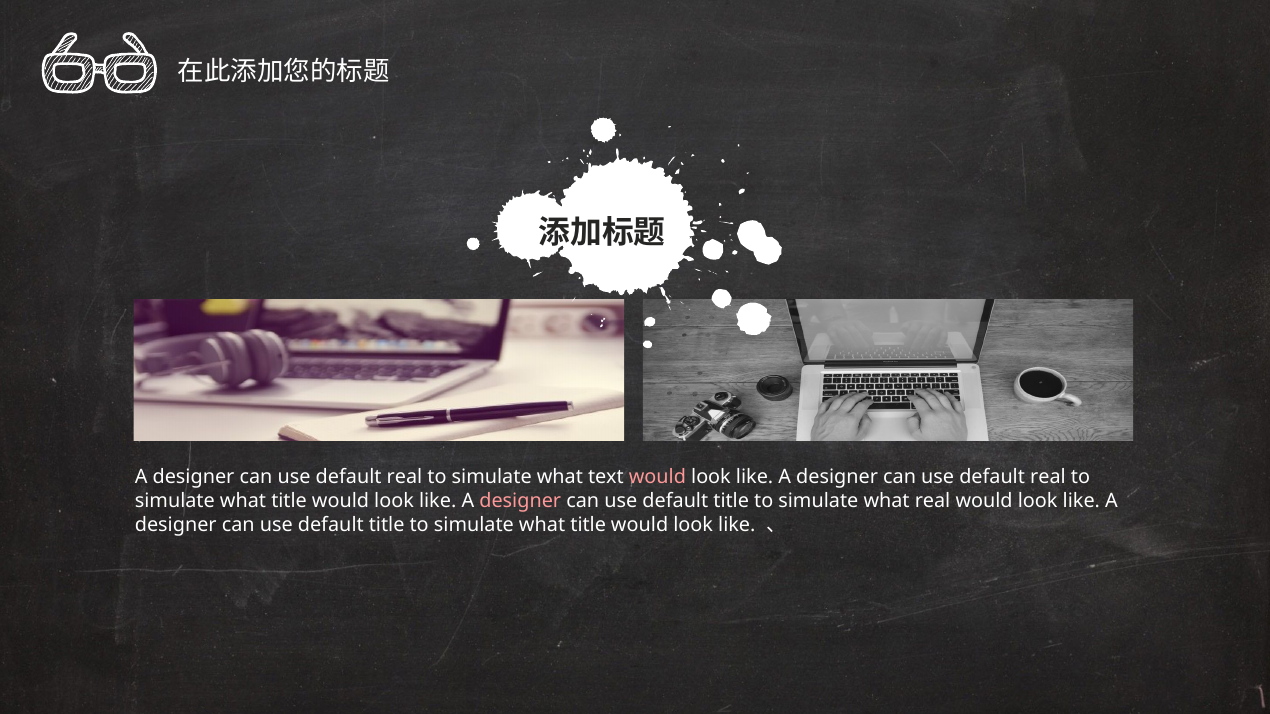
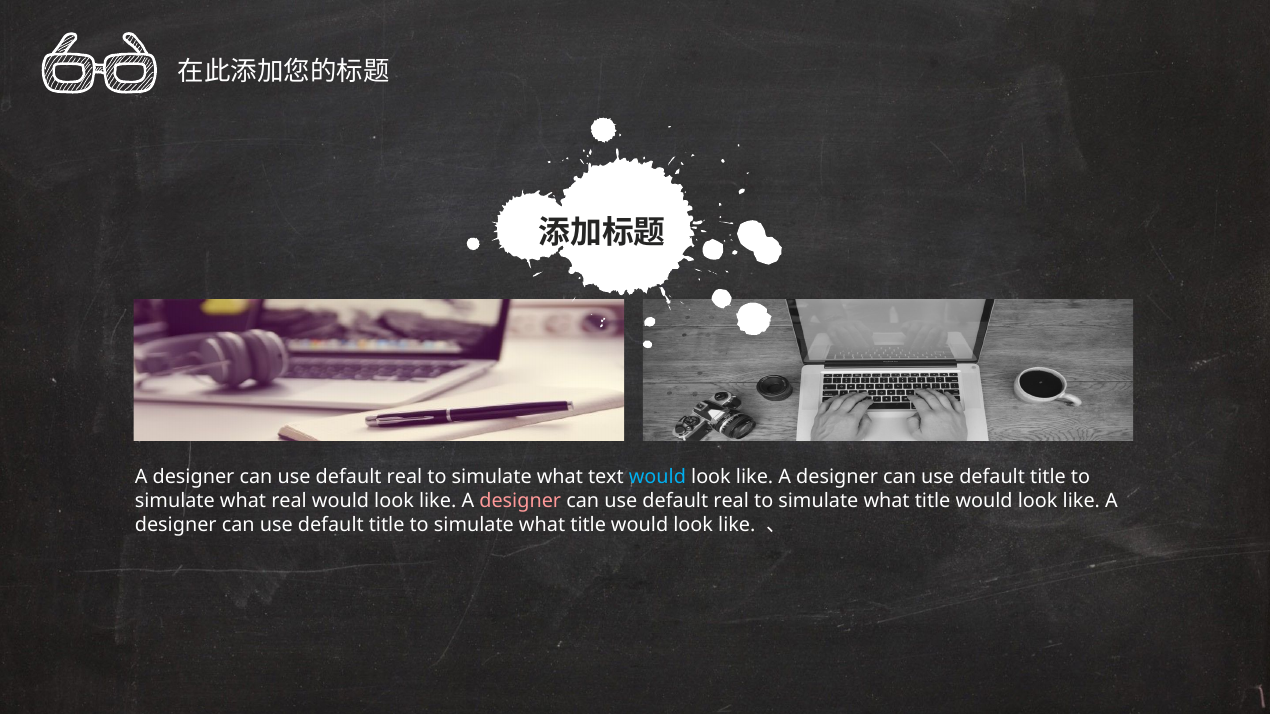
would colour: pink -> light blue (657, 477)
real: real -> title (1048, 477)
title: title -> real (289, 501)
title: title -> real (731, 501)
real: real -> title (933, 501)
